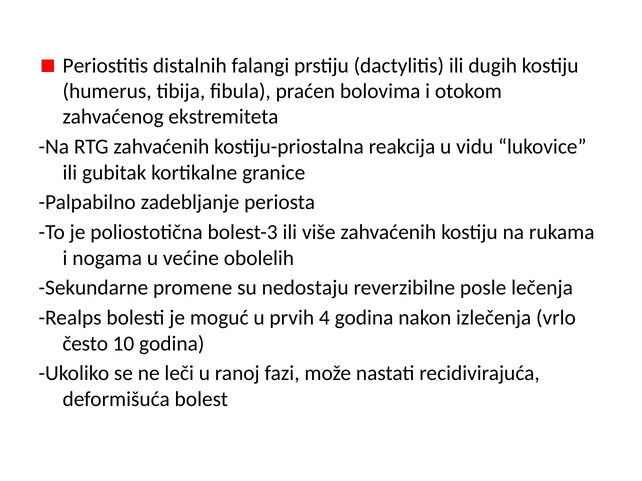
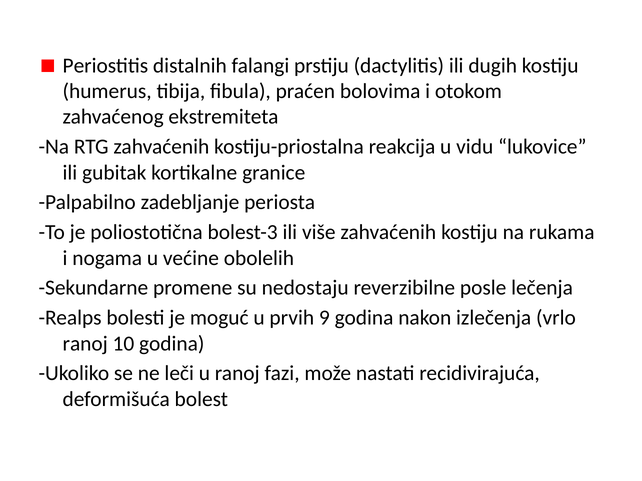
4: 4 -> 9 (324, 318)
često: često -> ranoj (85, 344)
